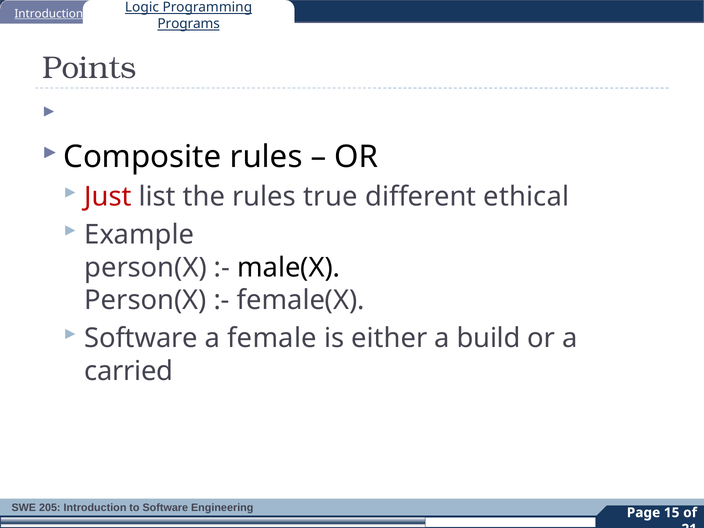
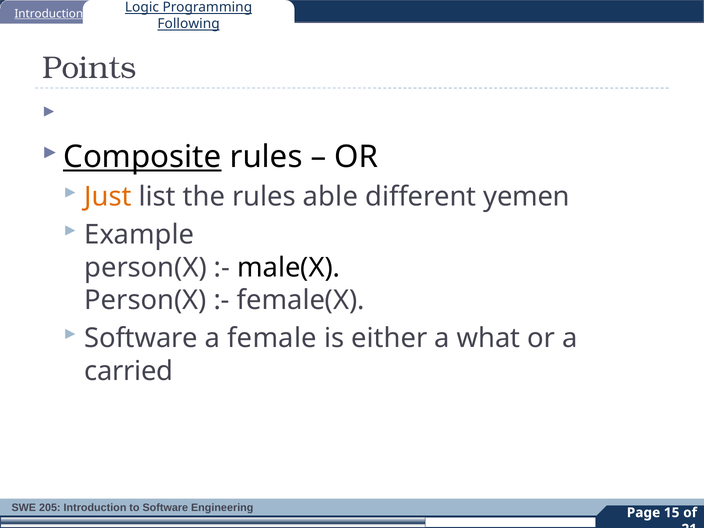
Programs: Programs -> Following (189, 24)
Composite underline: none -> present (142, 157)
Just colour: red -> orange (108, 197)
true: true -> able (331, 197)
ethical: ethical -> yemen (527, 197)
build: build -> what (489, 338)
